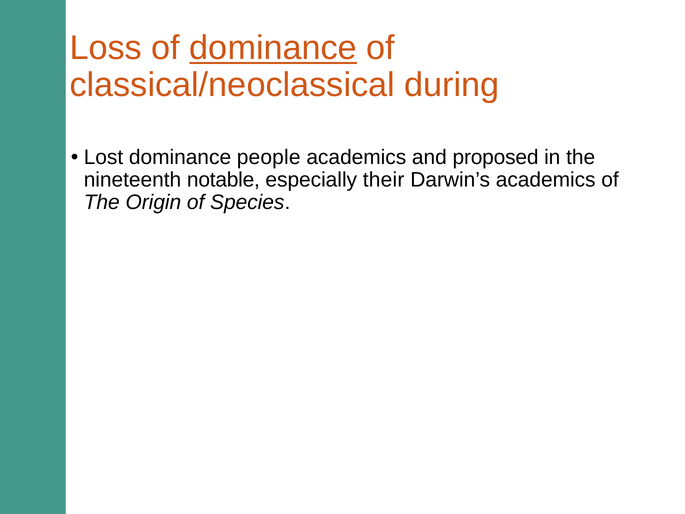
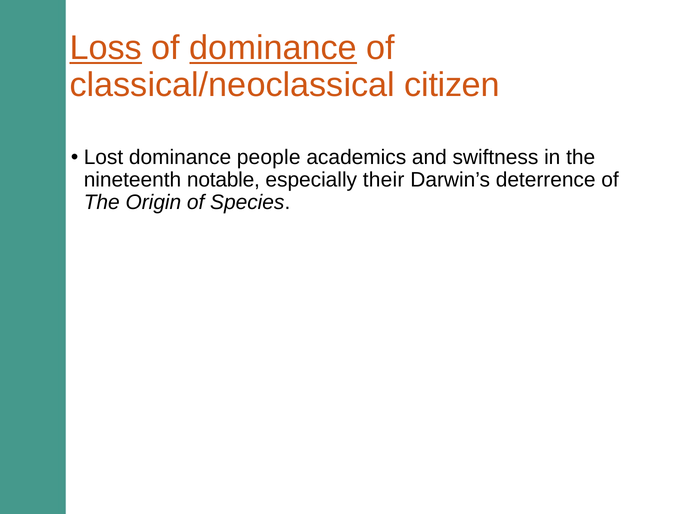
Loss underline: none -> present (106, 48)
during: during -> citizen (452, 85)
proposed: proposed -> swiftness (495, 157)
Darwin’s academics: academics -> deterrence (546, 180)
